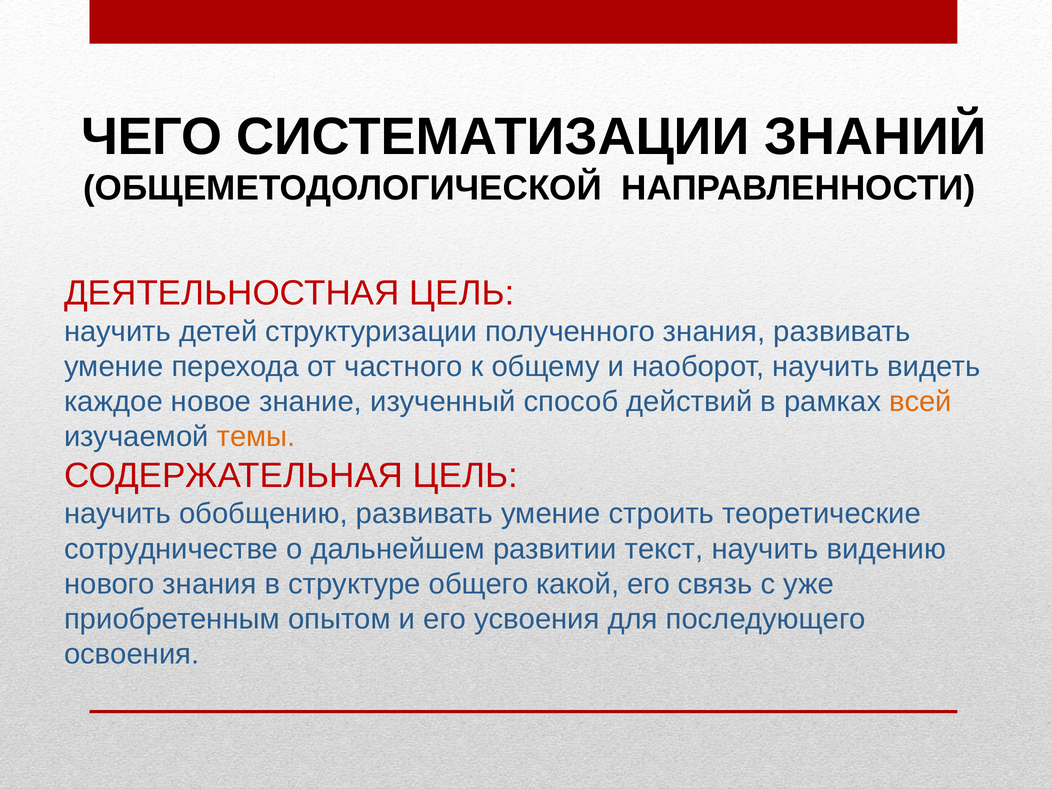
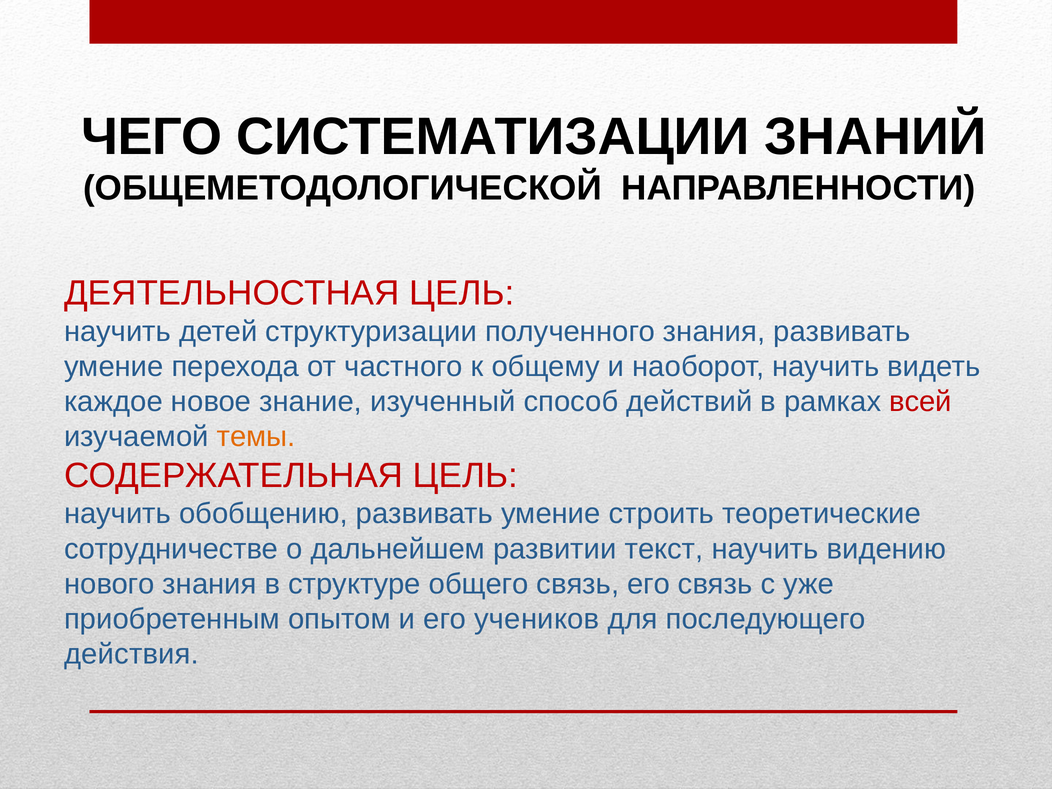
всей colour: orange -> red (920, 402)
общего какой: какой -> связь (578, 584)
усвоения: усвоения -> учеников (537, 619)
освоения: освоения -> действия (132, 654)
